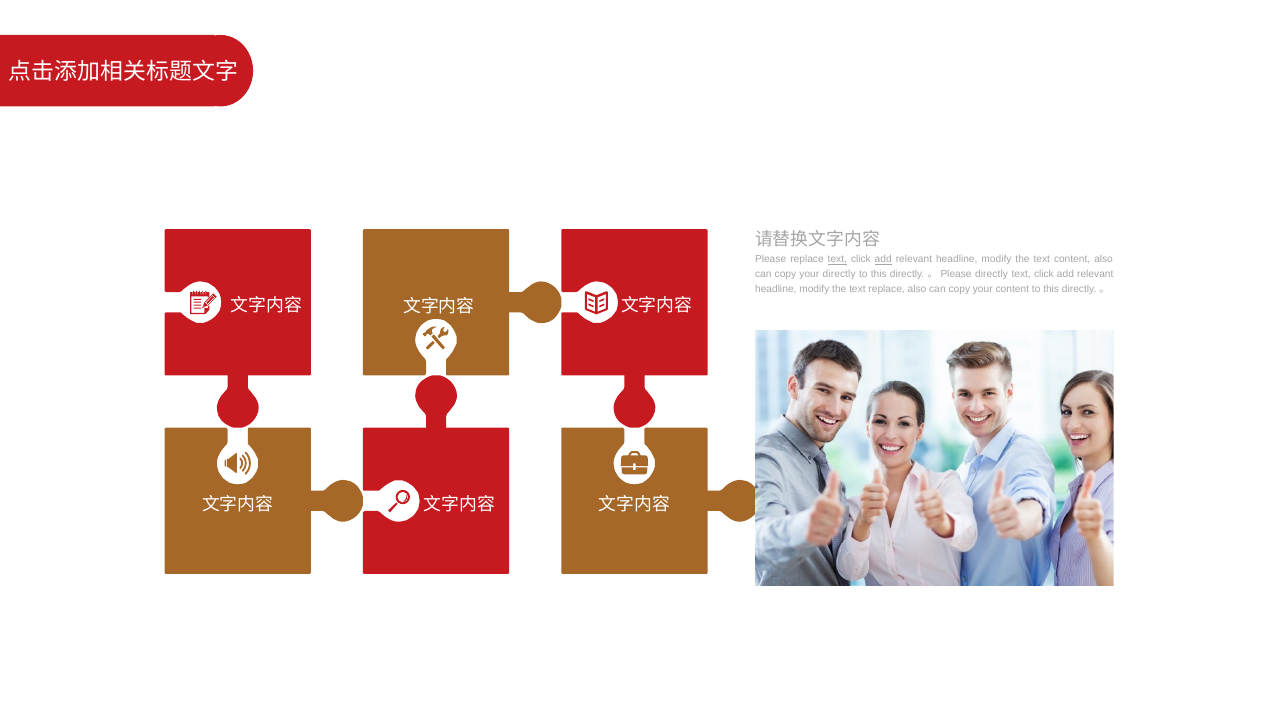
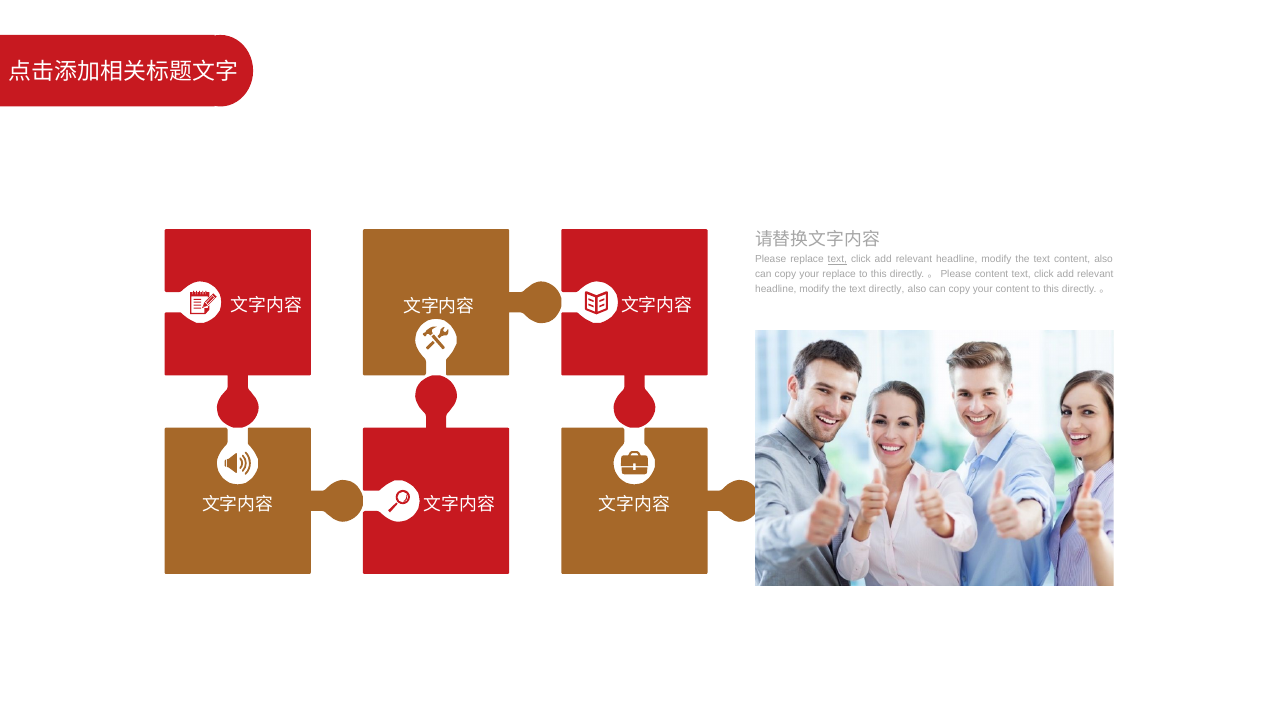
add underline: present -> none (883, 259)
your directly: directly -> replace (839, 274)
Please directly: directly -> content (992, 274)
text replace: replace -> directly (887, 289)
